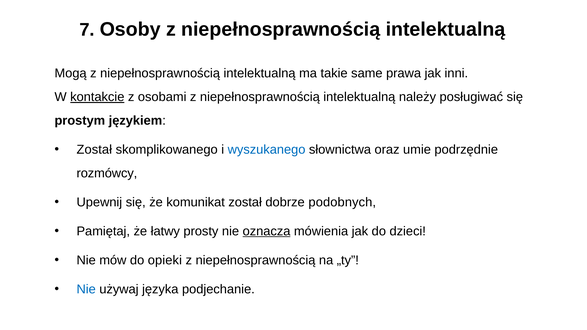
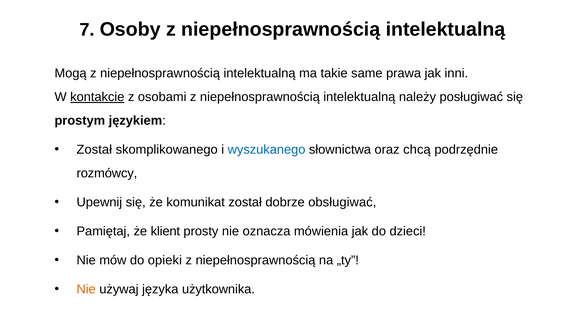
umie: umie -> chcą (417, 150)
podobnych: podobnych -> obsługiwać (342, 202)
łatwy: łatwy -> klient (165, 231)
oznacza underline: present -> none (267, 231)
Nie colour: blue -> orange (86, 289)
podjechanie: podjechanie -> użytkownika (218, 289)
